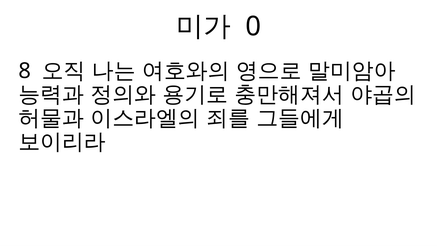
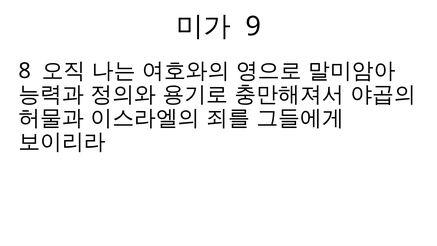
0: 0 -> 9 (253, 26)
